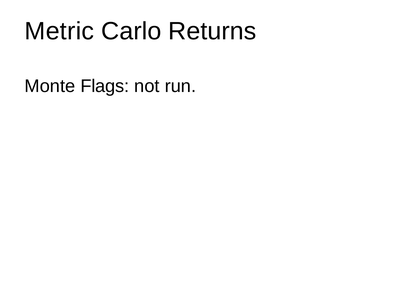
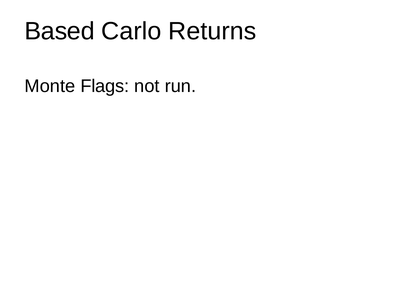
Metric: Metric -> Based (60, 31)
